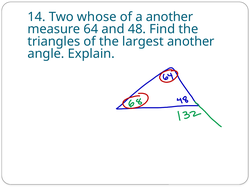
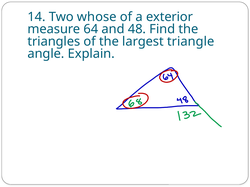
a another: another -> exterior (170, 17)
largest another: another -> triangle (191, 41)
